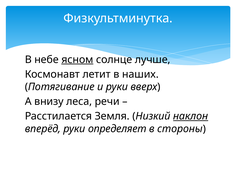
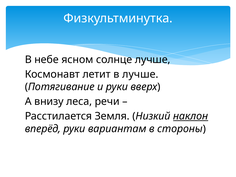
ясном underline: present -> none (77, 60)
в наших: наших -> лучше (140, 74)
определяет: определяет -> вариантам (117, 129)
